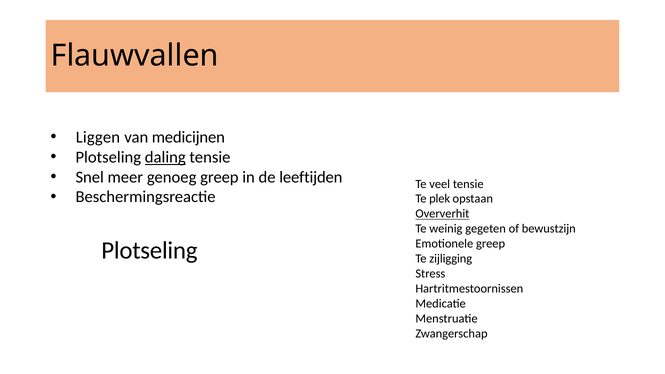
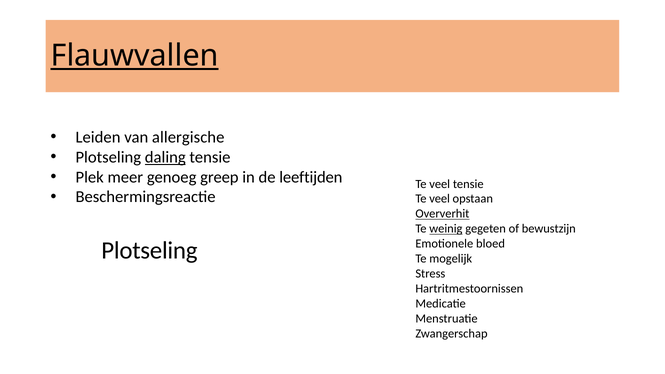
Flauwvallen underline: none -> present (135, 56)
Liggen: Liggen -> Leiden (98, 137)
medicijnen: medicijnen -> allergische (188, 137)
Snel: Snel -> Plek (90, 177)
plek: plek -> veel (440, 199)
weinig underline: none -> present (446, 229)
Emotionele greep: greep -> bloed (491, 244)
zijligging: zijligging -> mogelijk (451, 259)
